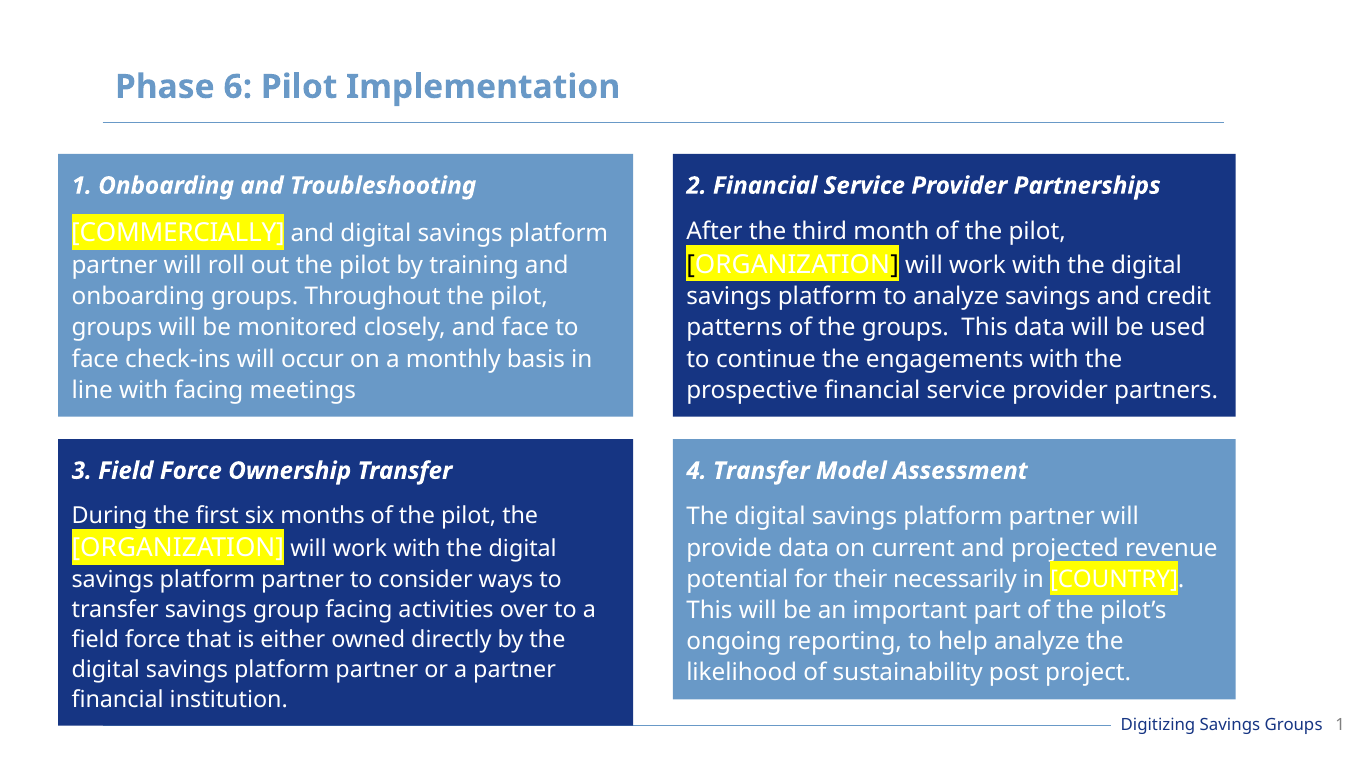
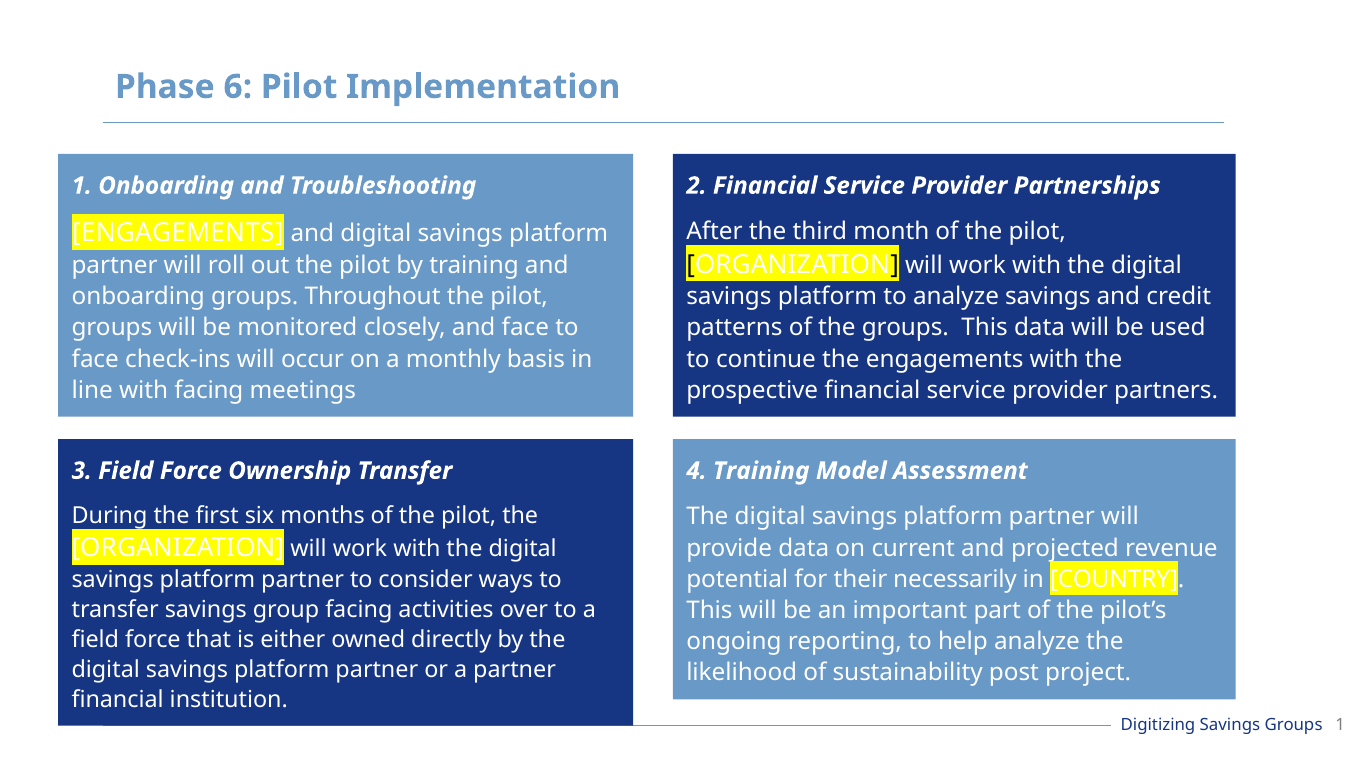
COMMERCIALLY: COMMERCIALLY -> ENGAGEMENTS (178, 233)
4 Transfer: Transfer -> Training (761, 471)
